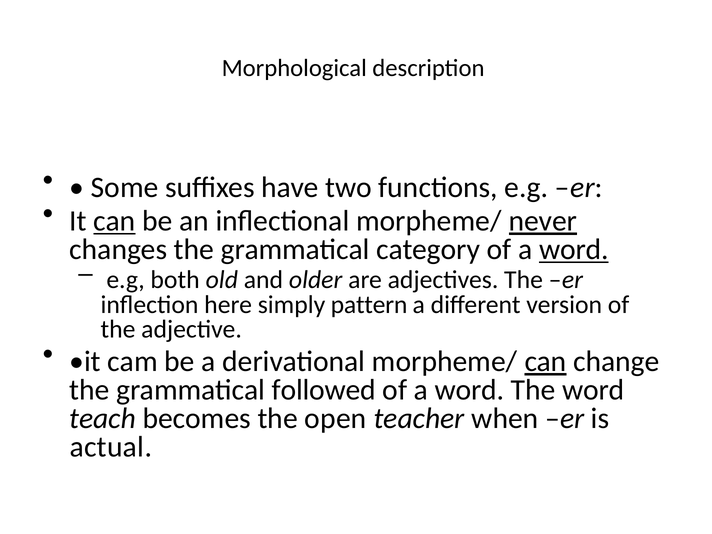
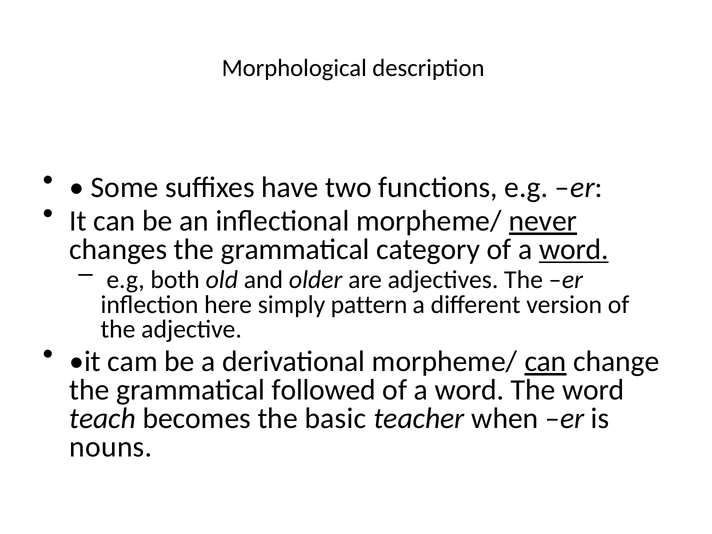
can underline: present -> none (115, 221)
open: open -> basic (335, 418)
actual: actual -> nouns (111, 447)
